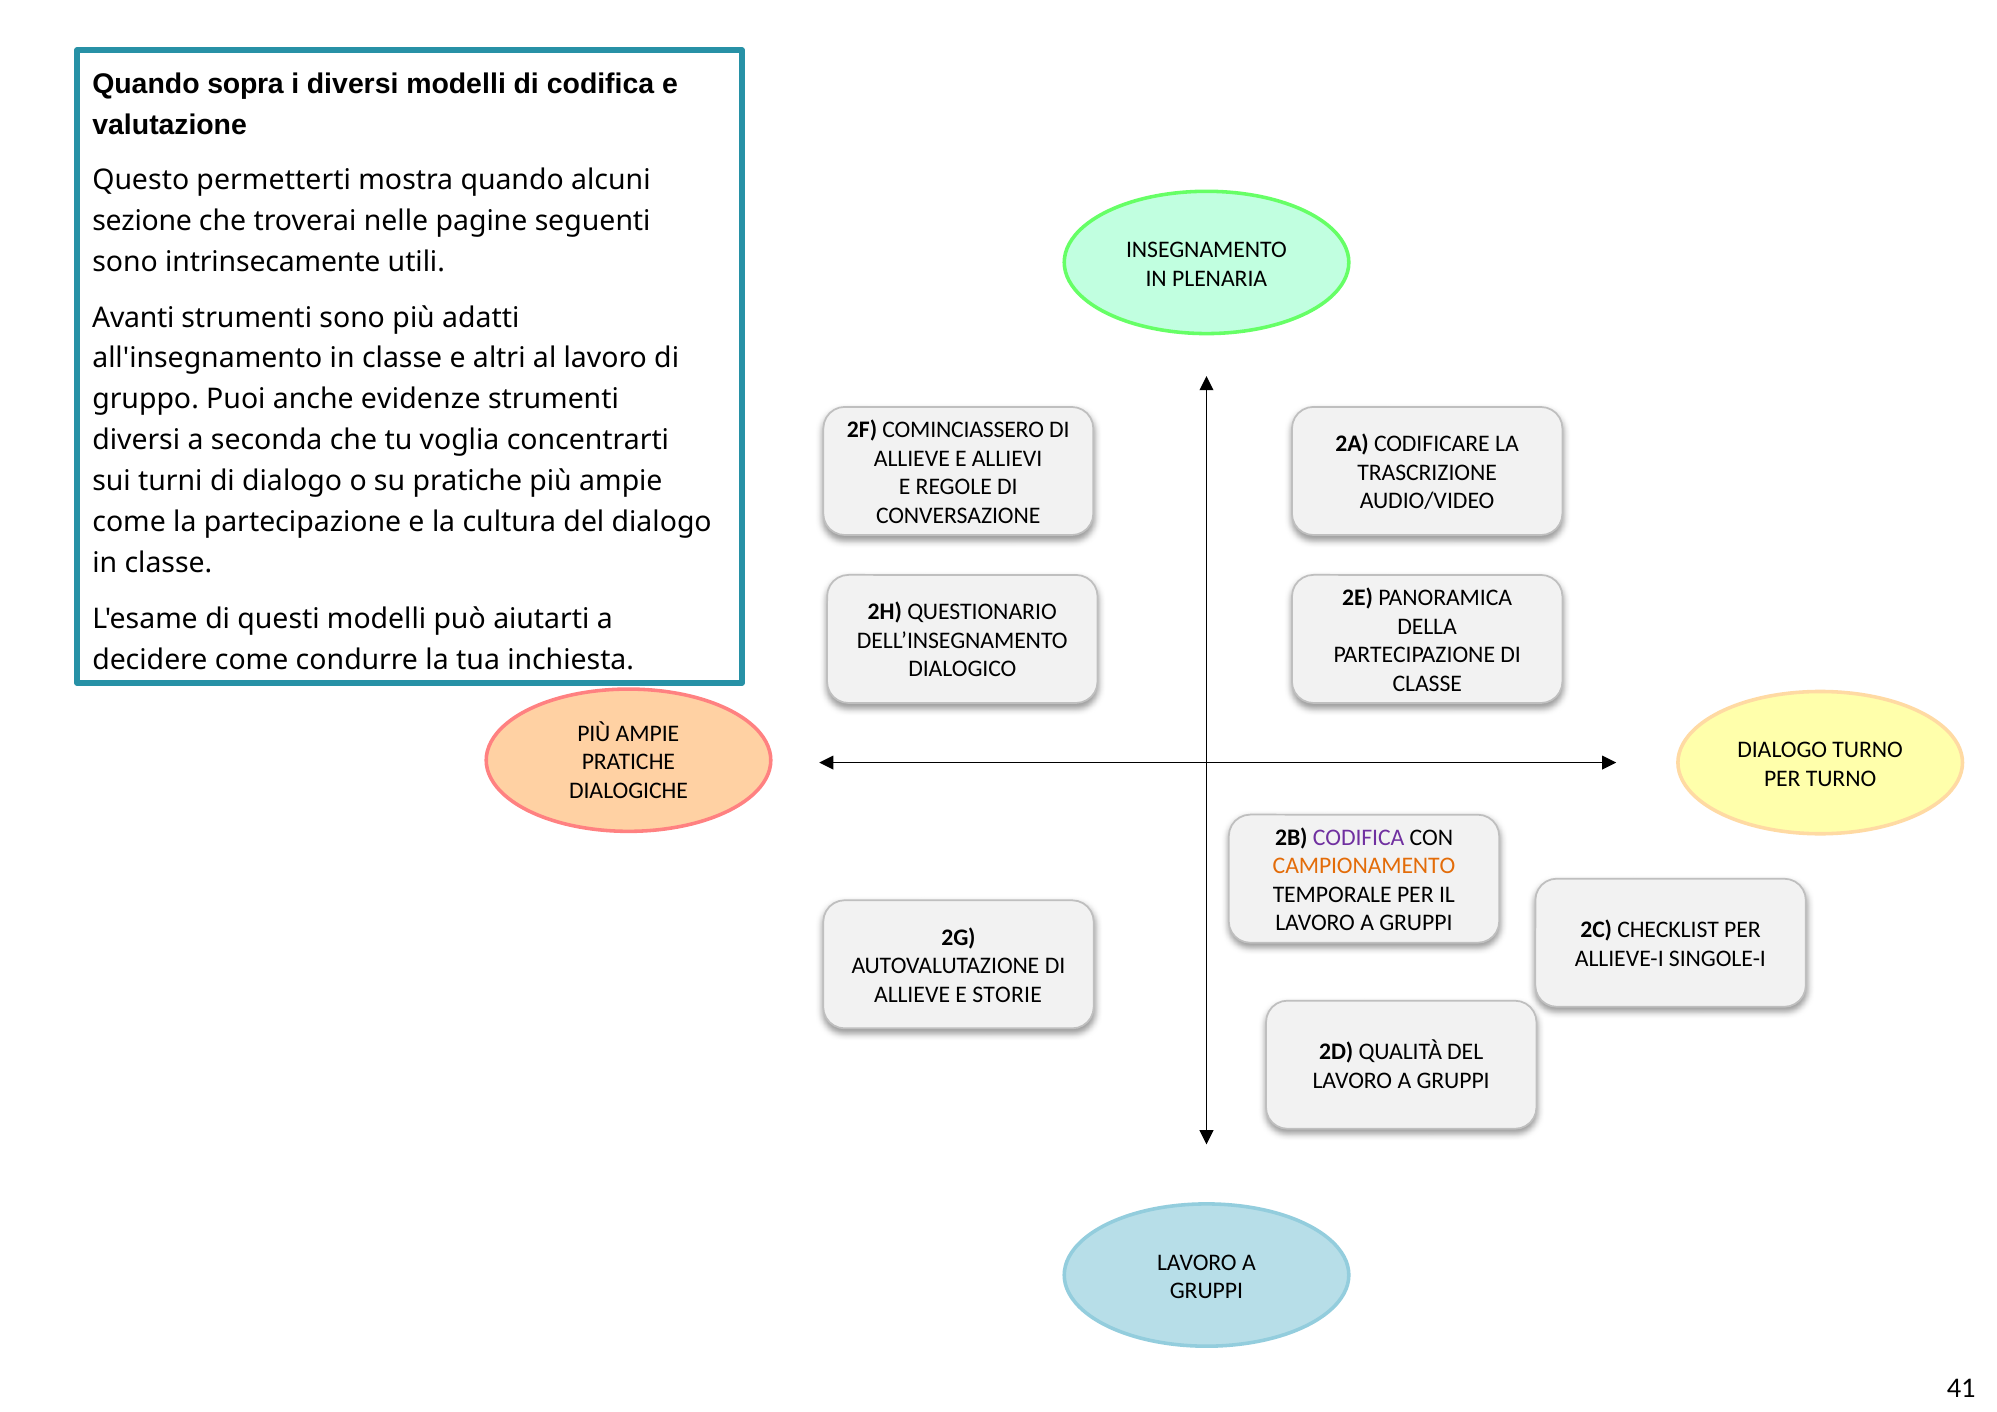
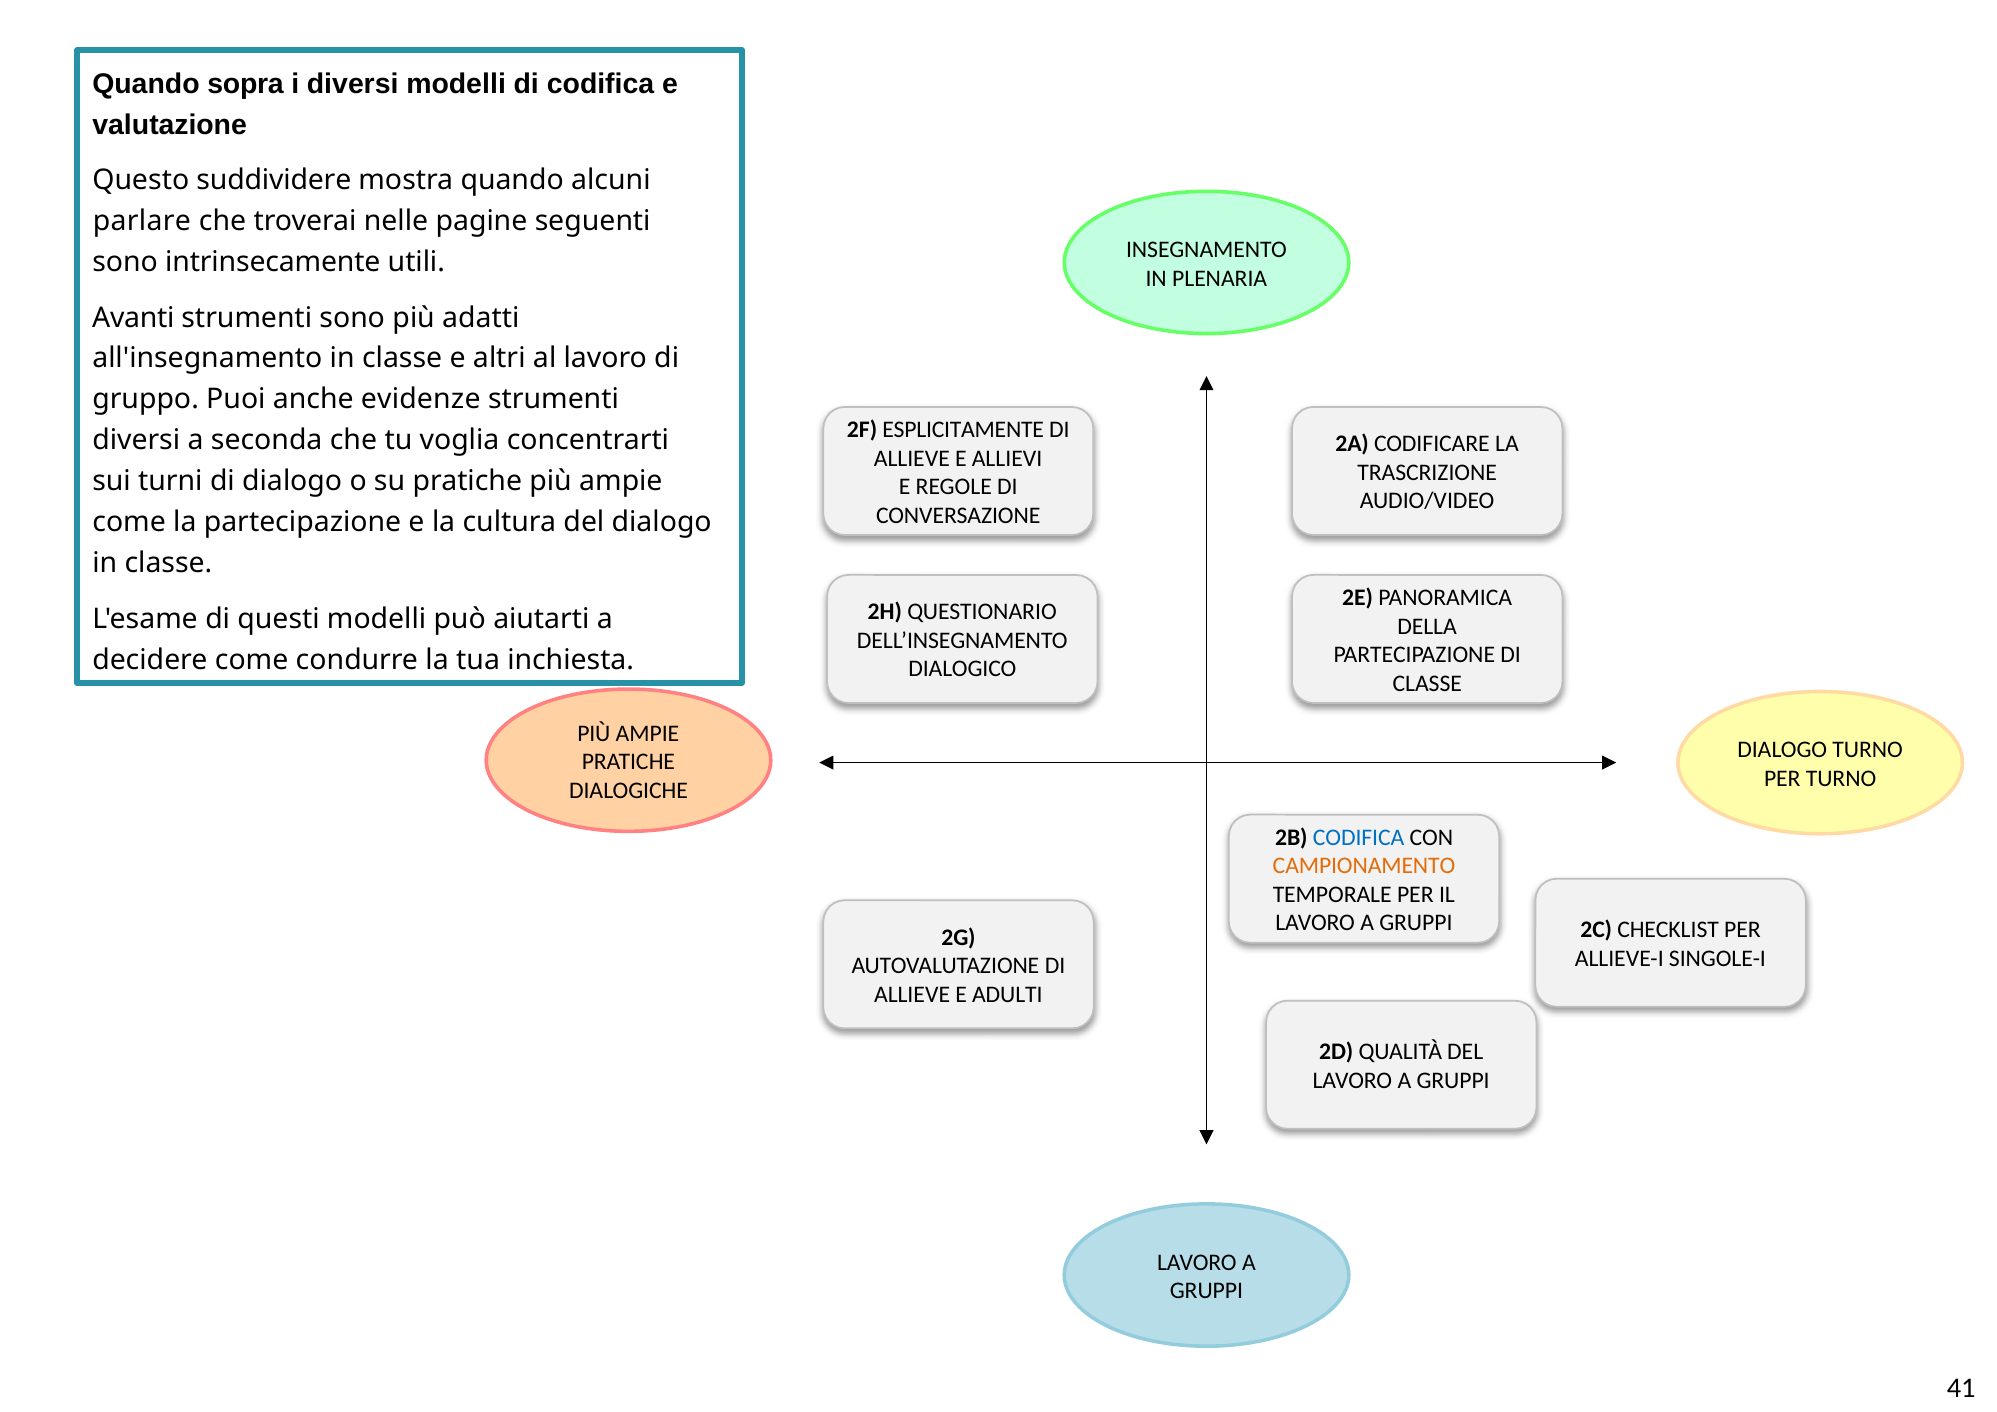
permetterti: permetterti -> suddividere (274, 180)
sezione: sezione -> parlare (142, 221)
COMINCIASSERO: COMINCIASSERO -> ESPLICITAMENTE (963, 430)
CODIFICA colour: purple -> blue (1359, 838)
STORIE: STORIE -> ADULTI (1007, 995)
